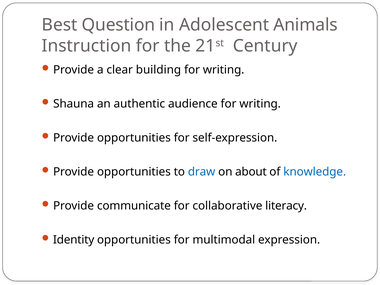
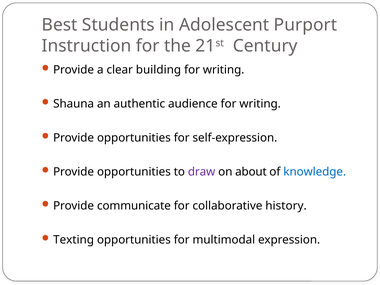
Question: Question -> Students (118, 25)
Animals: Animals -> Purport (305, 25)
draw colour: blue -> purple (202, 172)
literacy: literacy -> history (286, 206)
Identity: Identity -> Texting (74, 240)
